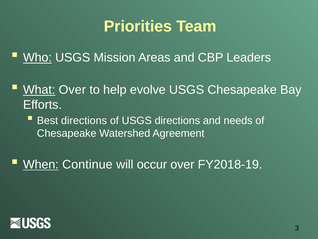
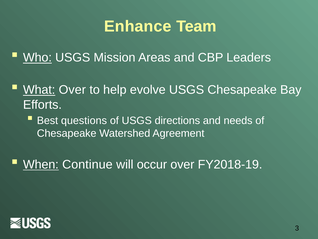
Priorities: Priorities -> Enhance (138, 26)
Best directions: directions -> questions (84, 120)
